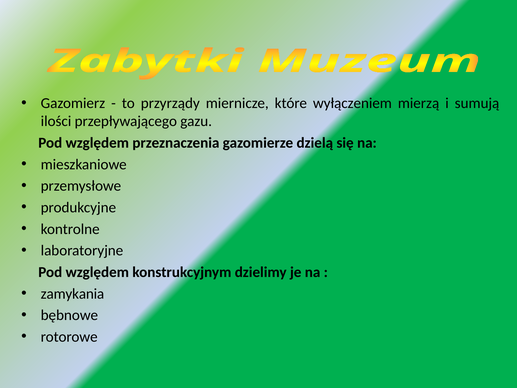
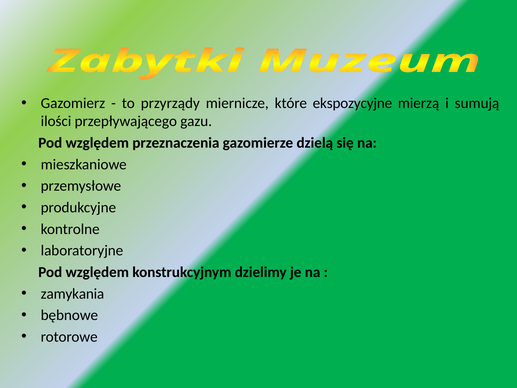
wyłączeniem: wyłączeniem -> ekspozycyjne (352, 103)
